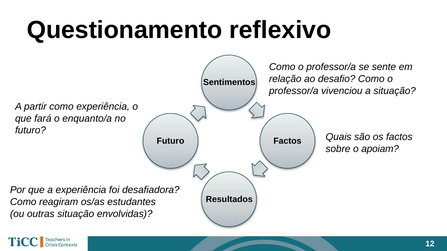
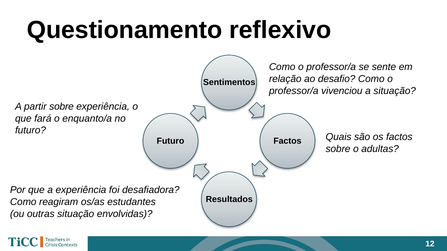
partir como: como -> sobre (62, 107)
apoiam: apoiam -> adultas (380, 149)
